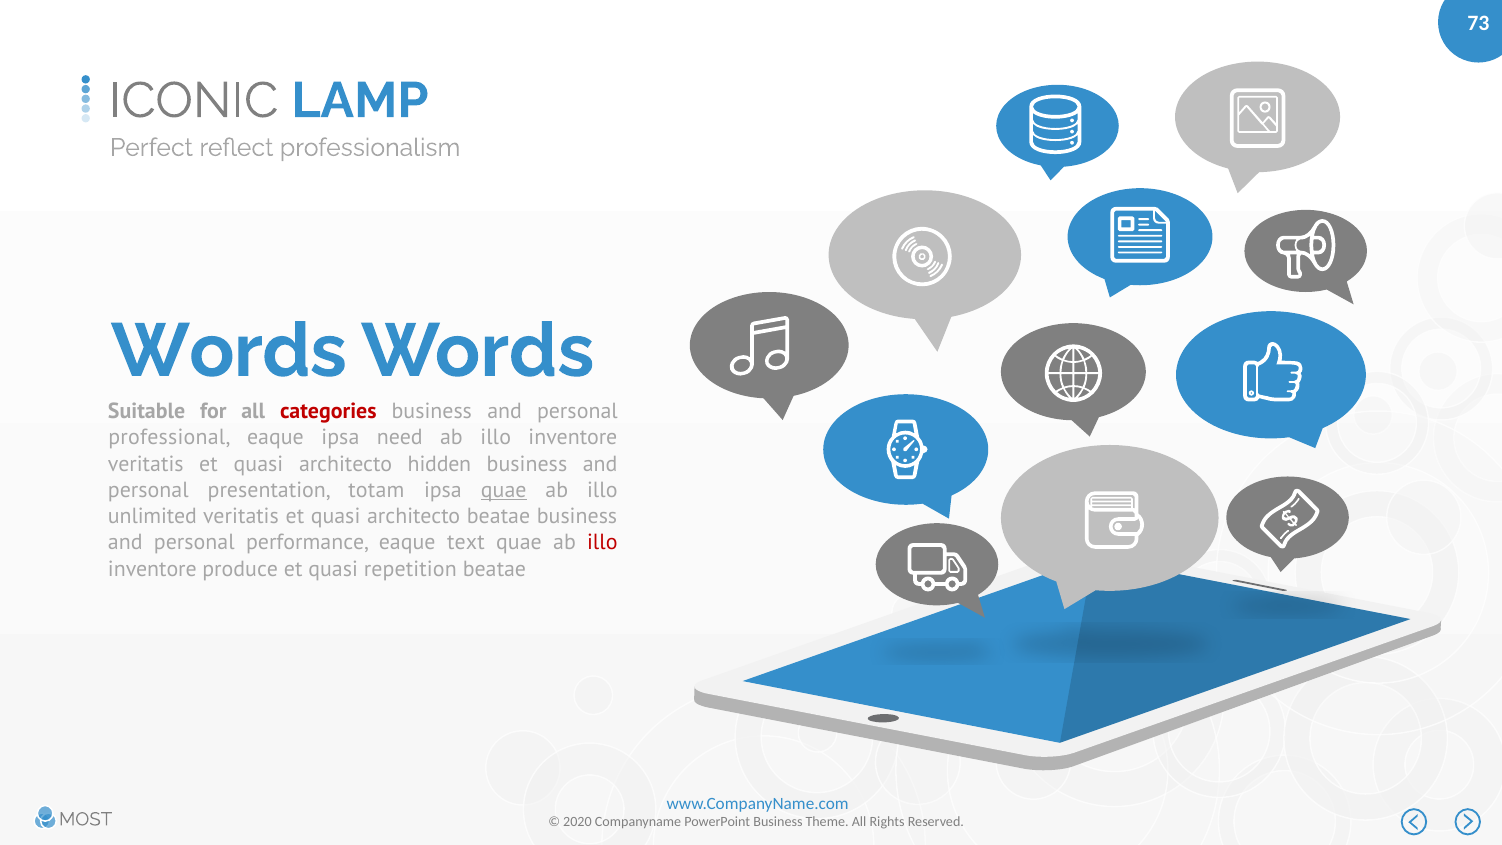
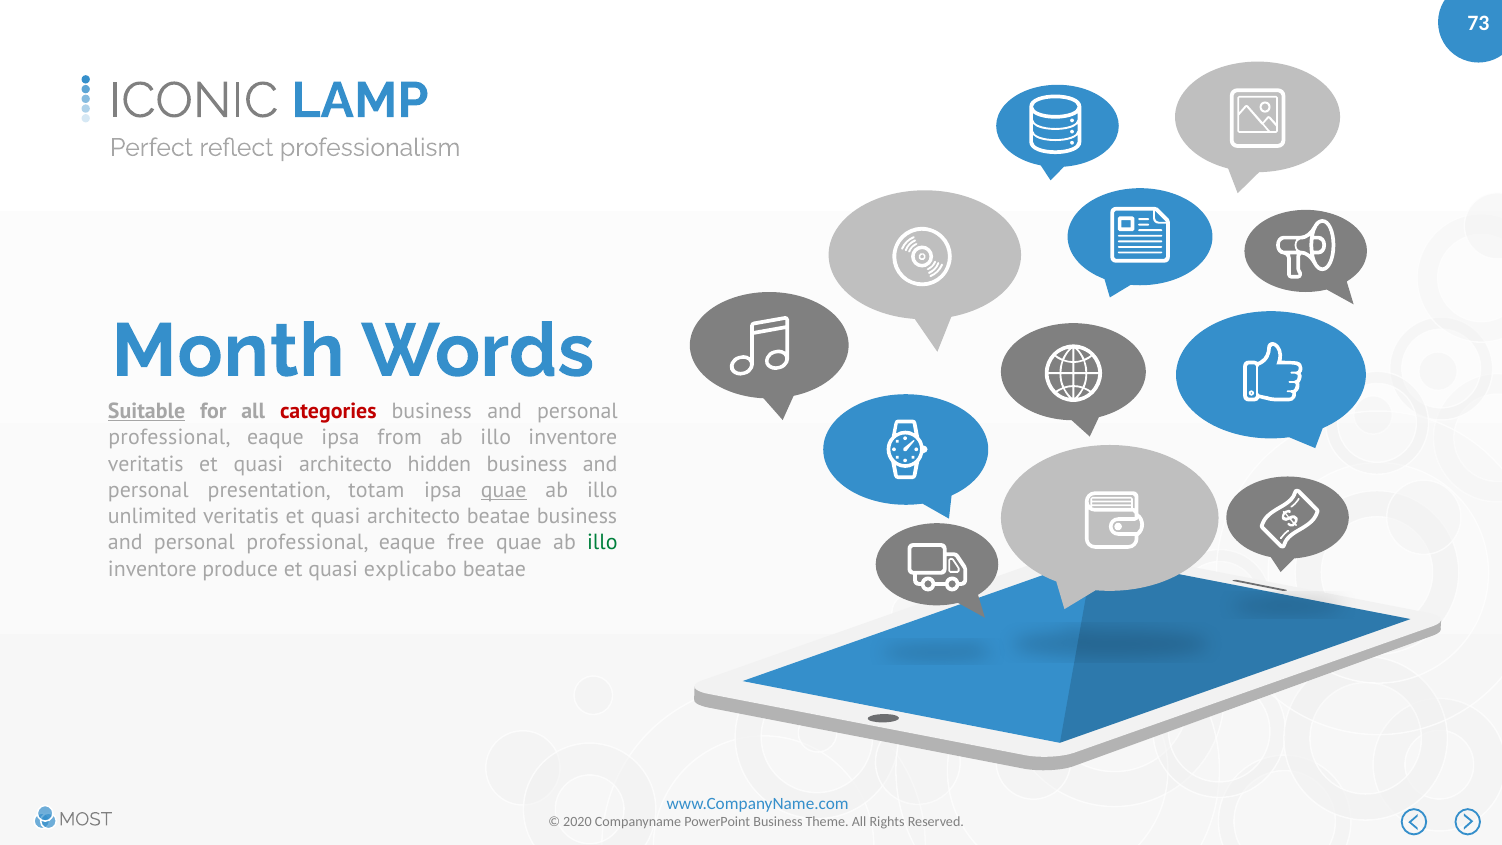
Words: Words -> Month (228, 351)
Suitable underline: none -> present (147, 411)
need: need -> from (400, 437)
performance: performance -> professional (308, 543)
text: text -> free (466, 543)
illo colour: red -> green (602, 543)
repetition: repetition -> explicabo (410, 569)
